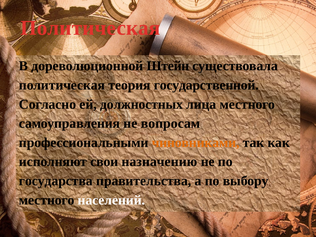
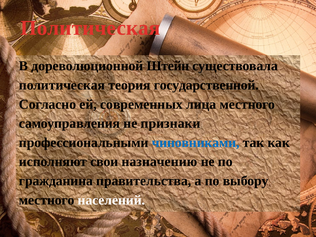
должностных: должностных -> современных (141, 104)
вопросам: вопросам -> признаки (171, 123)
чиновниками colour: orange -> blue (196, 143)
государства: государства -> гражданина (56, 181)
